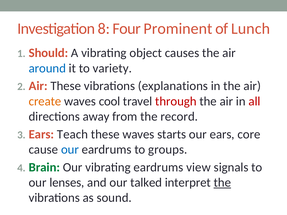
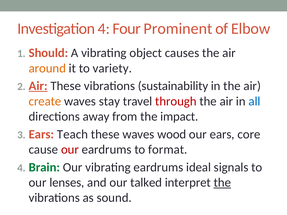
Investigation 8: 8 -> 4 (104, 29)
Lunch: Lunch -> Elbow (251, 29)
around colour: blue -> orange (47, 68)
Air underline: none -> present (38, 86)
explanations: explanations -> sustainability (173, 86)
cool: cool -> stay (109, 101)
all colour: red -> blue (254, 101)
record: record -> impact (179, 117)
starts: starts -> wood (172, 134)
our colour: blue -> red (70, 150)
groups: groups -> format (168, 150)
view: view -> ideal (199, 167)
